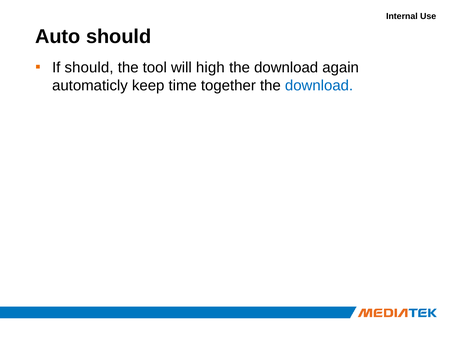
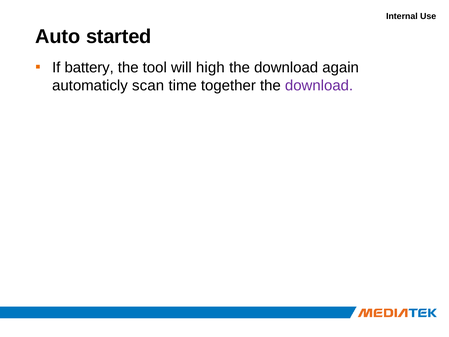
Auto should: should -> started (119, 36)
If should: should -> battery (89, 67)
keep: keep -> scan (148, 85)
download colour: blue -> purple (319, 85)
